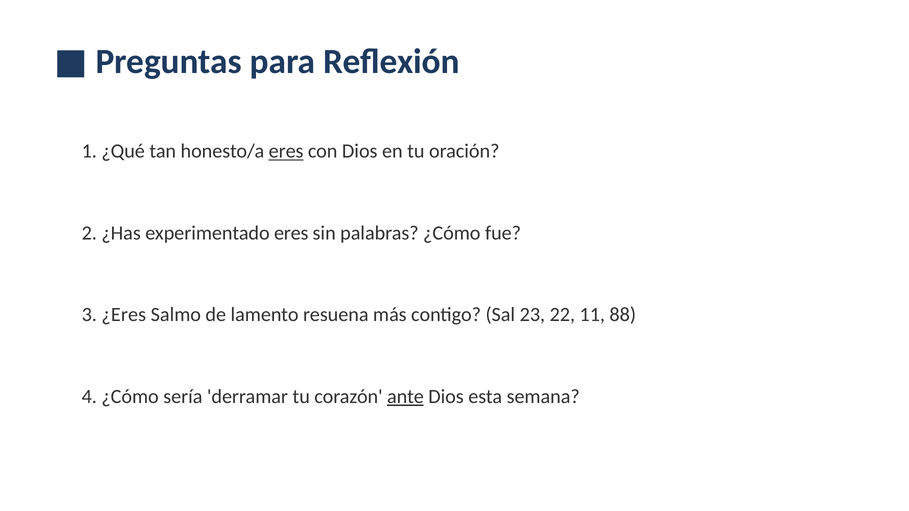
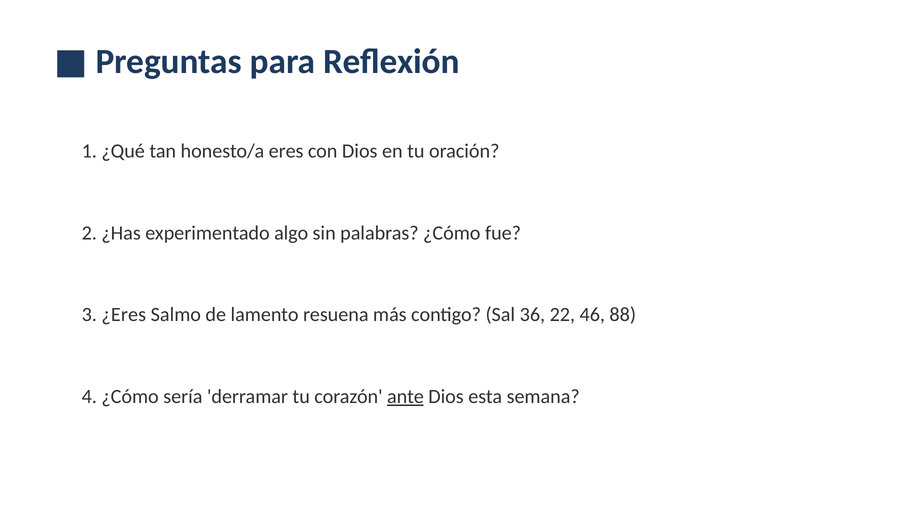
eres underline: present -> none (286, 151)
experimentado eres: eres -> algo (291, 233)
23: 23 -> 36 (532, 315)
11: 11 -> 46 (592, 315)
